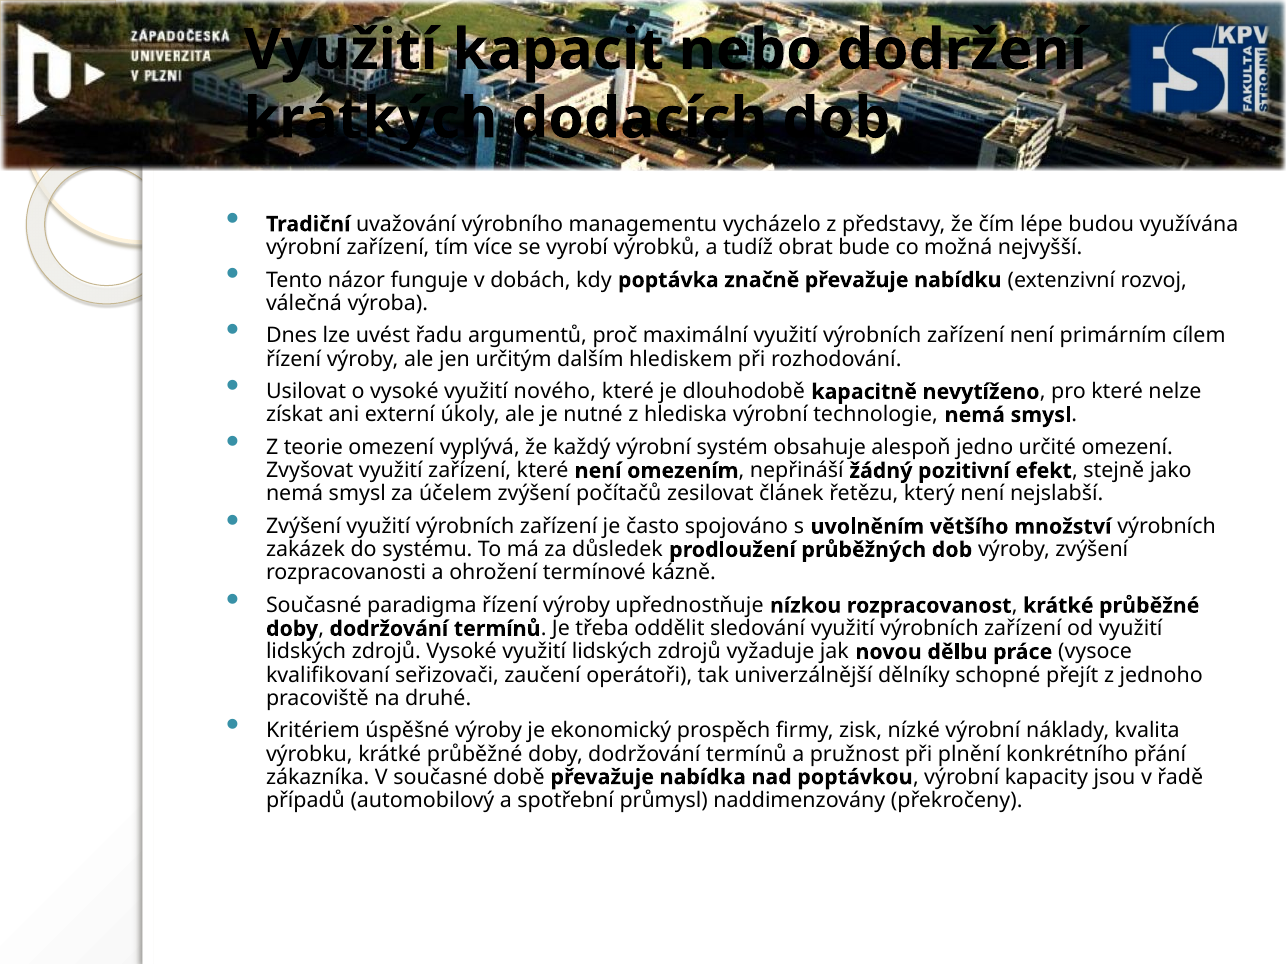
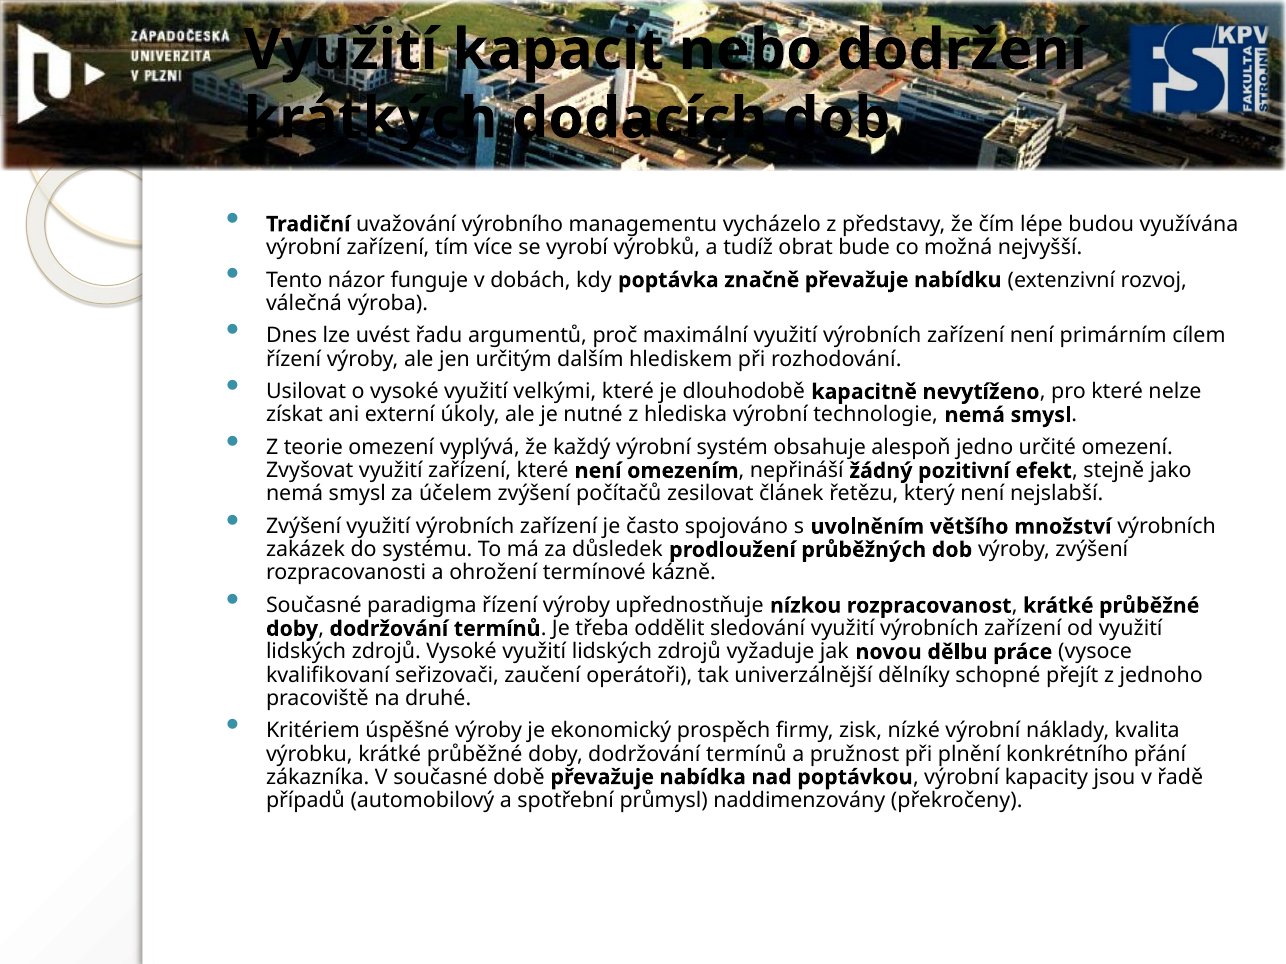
nového: nového -> velkými (555, 392)
